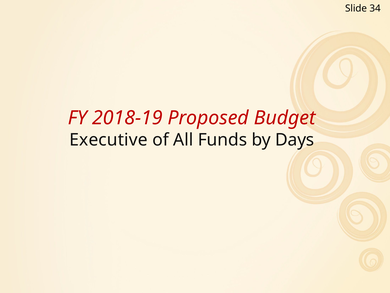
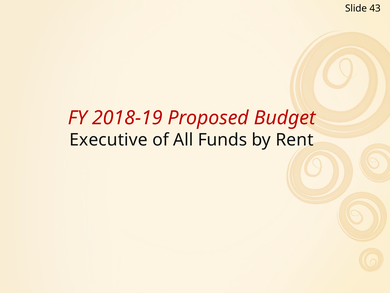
34: 34 -> 43 (375, 8)
Days: Days -> Rent (295, 140)
